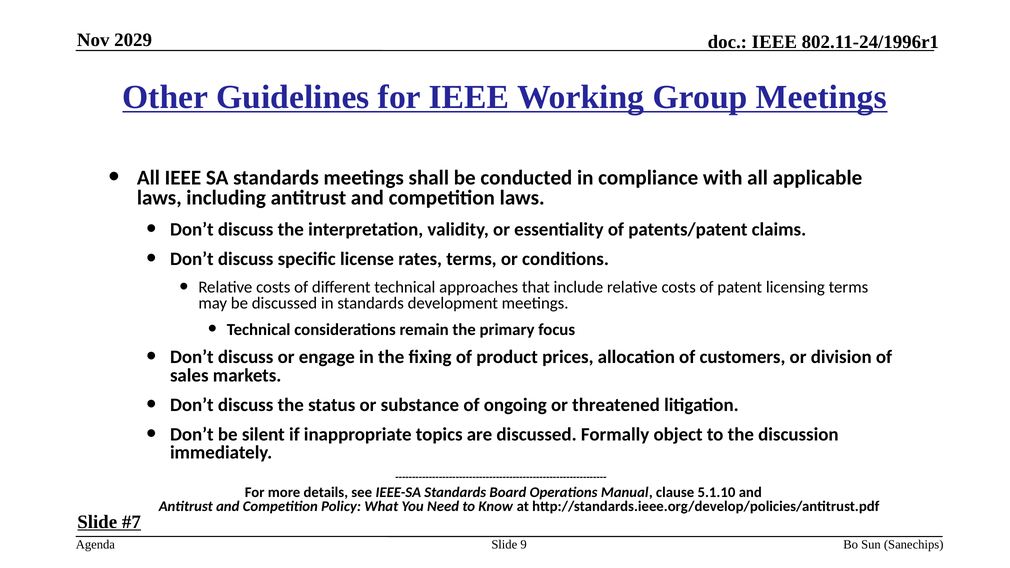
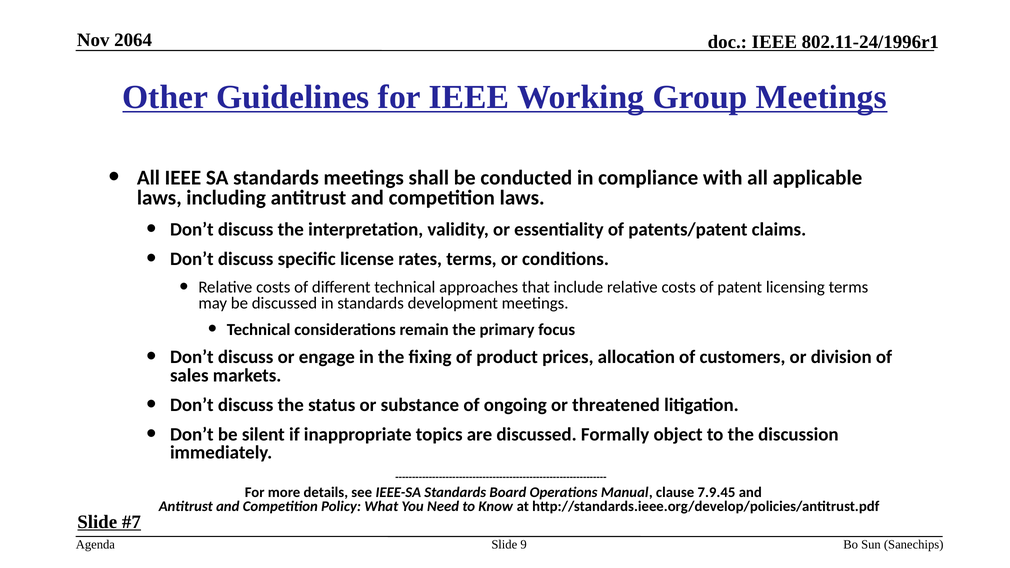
2029: 2029 -> 2064 (133, 40)
5.1.10: 5.1.10 -> 7.9.45 (716, 492)
